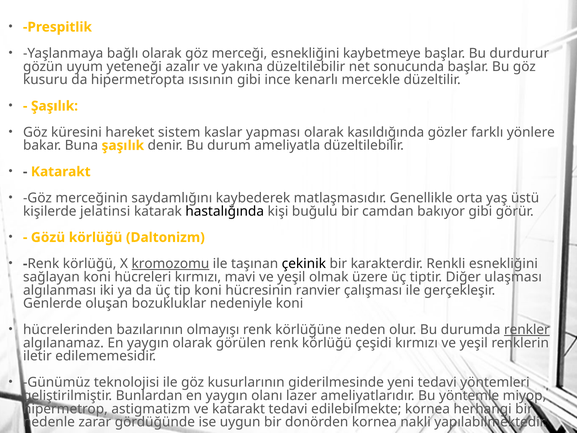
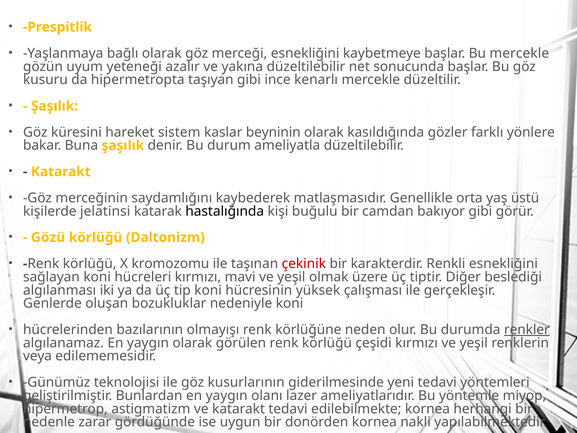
Bu durdurur: durdurur -> mercekle (519, 53)
ısısının: ısısının -> taşıyan (211, 80)
yapması: yapması -> beyninin (273, 132)
kromozomu underline: present -> none (170, 264)
çekinik colour: black -> red (304, 264)
ulaşması: ulaşması -> beslediği (513, 277)
ranvier: ranvier -> yüksek (318, 290)
iletir: iletir -> veya (37, 356)
